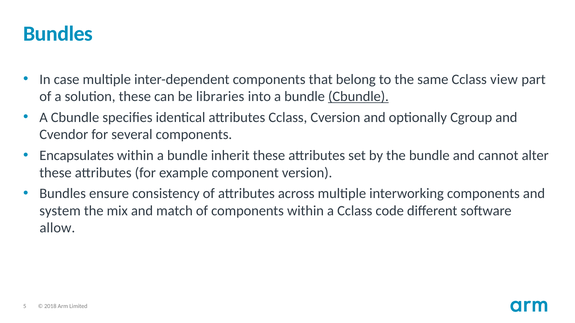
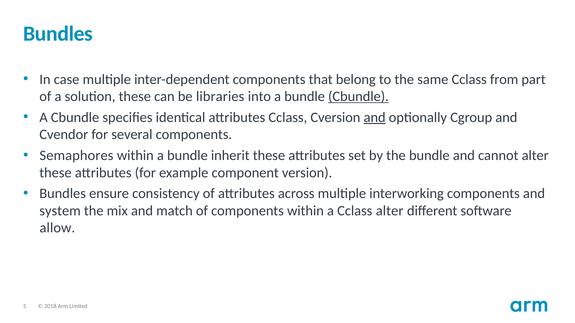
view: view -> from (504, 79)
and underline: none -> present (375, 118)
Encapsulates: Encapsulates -> Semaphores (76, 156)
Cclass code: code -> alter (390, 211)
